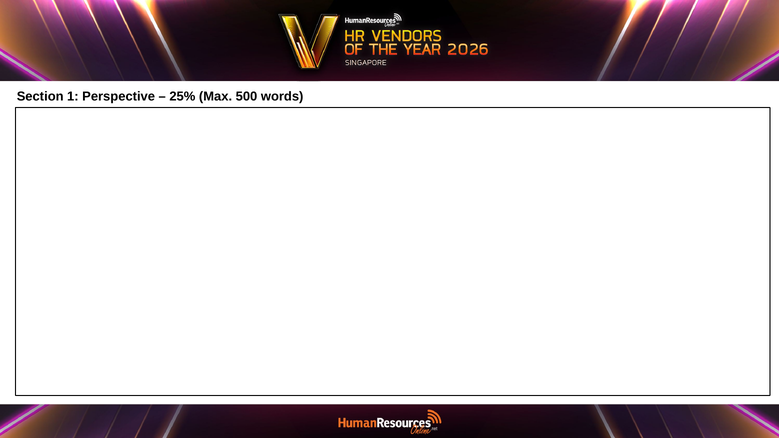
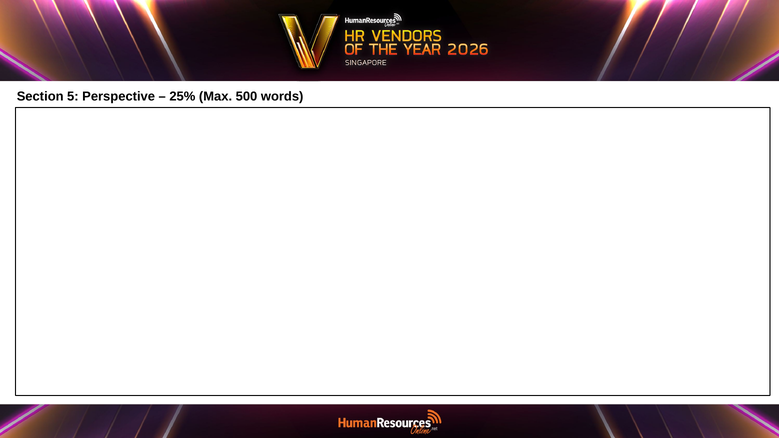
1: 1 -> 5 (73, 97)
